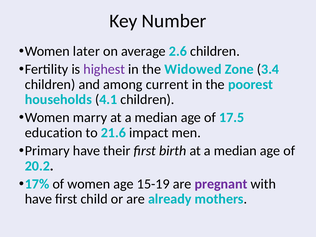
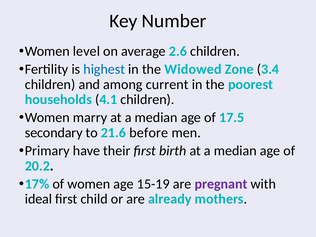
later: later -> level (86, 51)
highest colour: purple -> blue (104, 69)
education: education -> secondary (54, 133)
impact: impact -> before (149, 133)
have: have -> ideal (38, 199)
